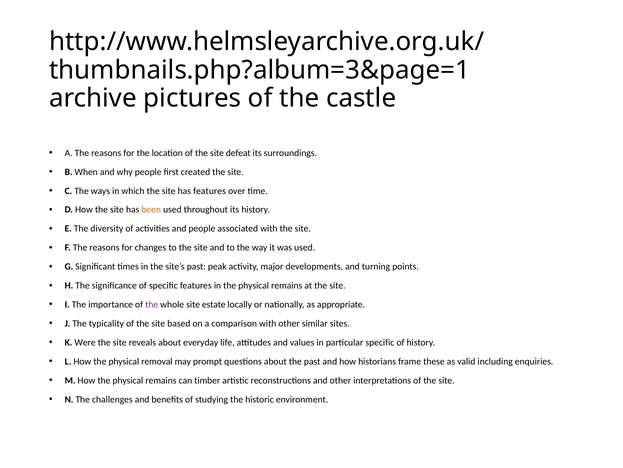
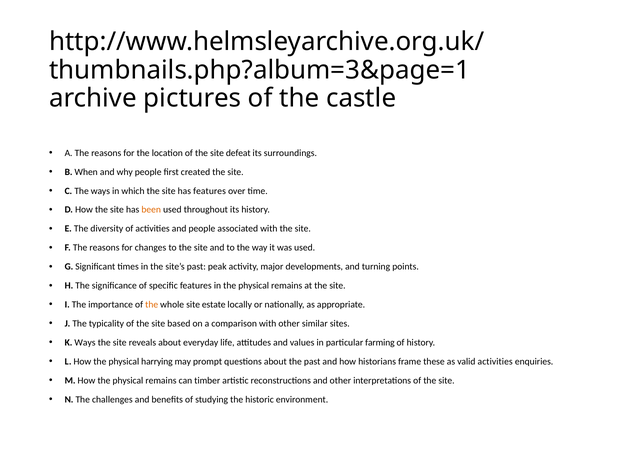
the colour: purple -> orange (152, 304)
K Were: Were -> Ways (85, 342)
particular specific: specific -> farming (380, 342)
removal: removal -> harrying (157, 361)
valid including: including -> activities (495, 361)
